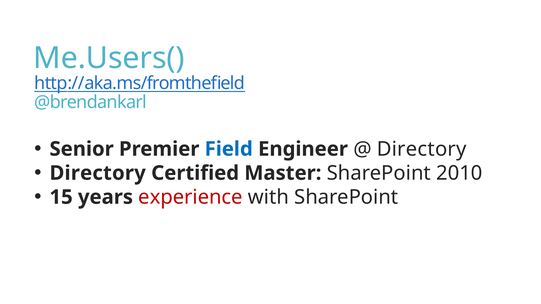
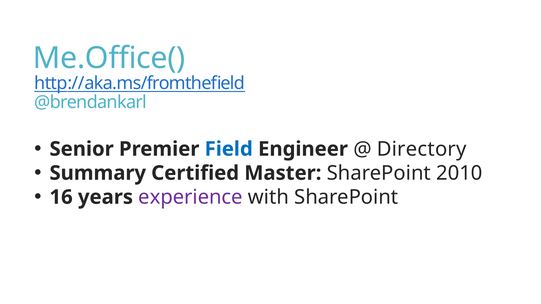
Me.Users(: Me.Users( -> Me.Office( (109, 58)
Directory: Directory -> Summary (98, 173)
15: 15 -> 16 (61, 197)
experience colour: red -> purple (191, 197)
